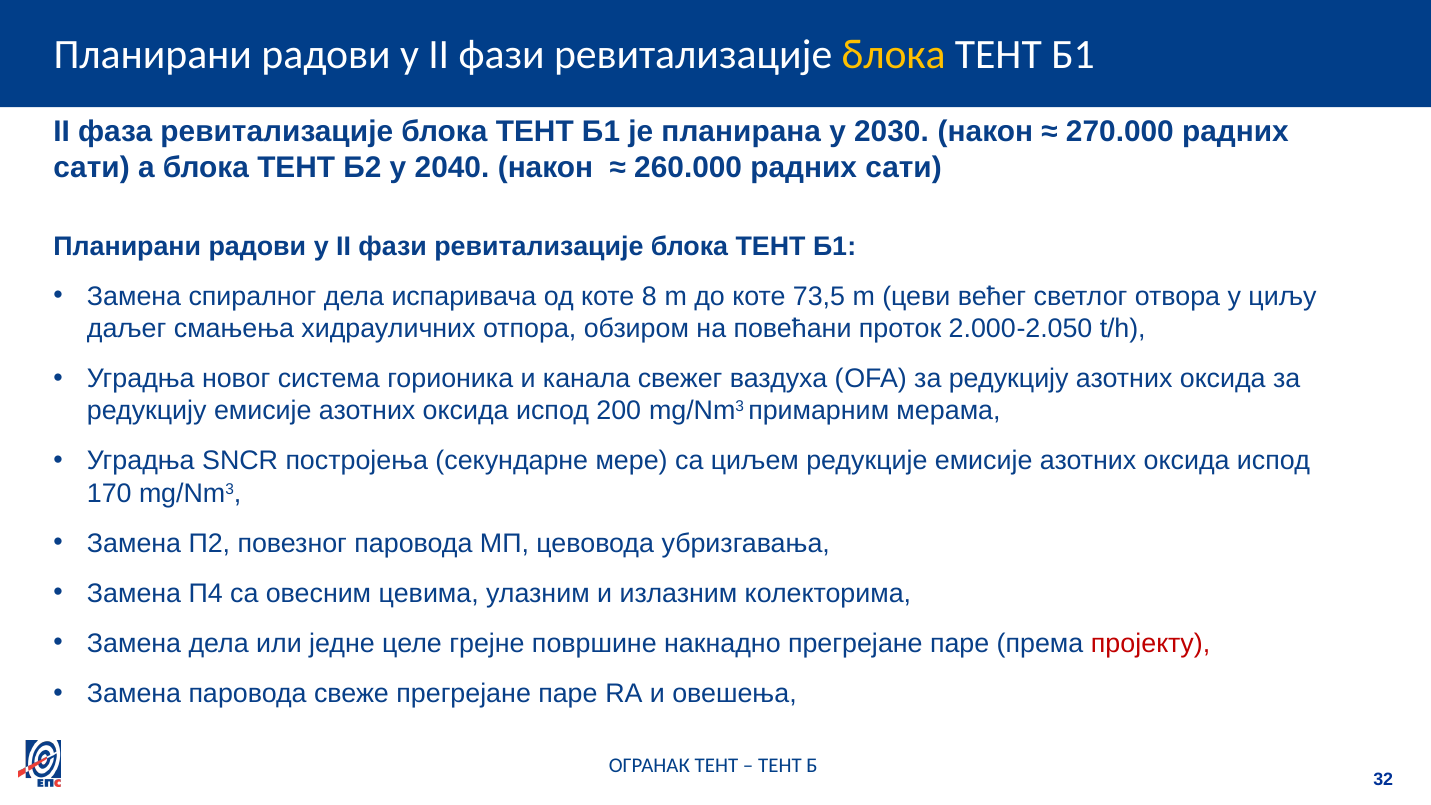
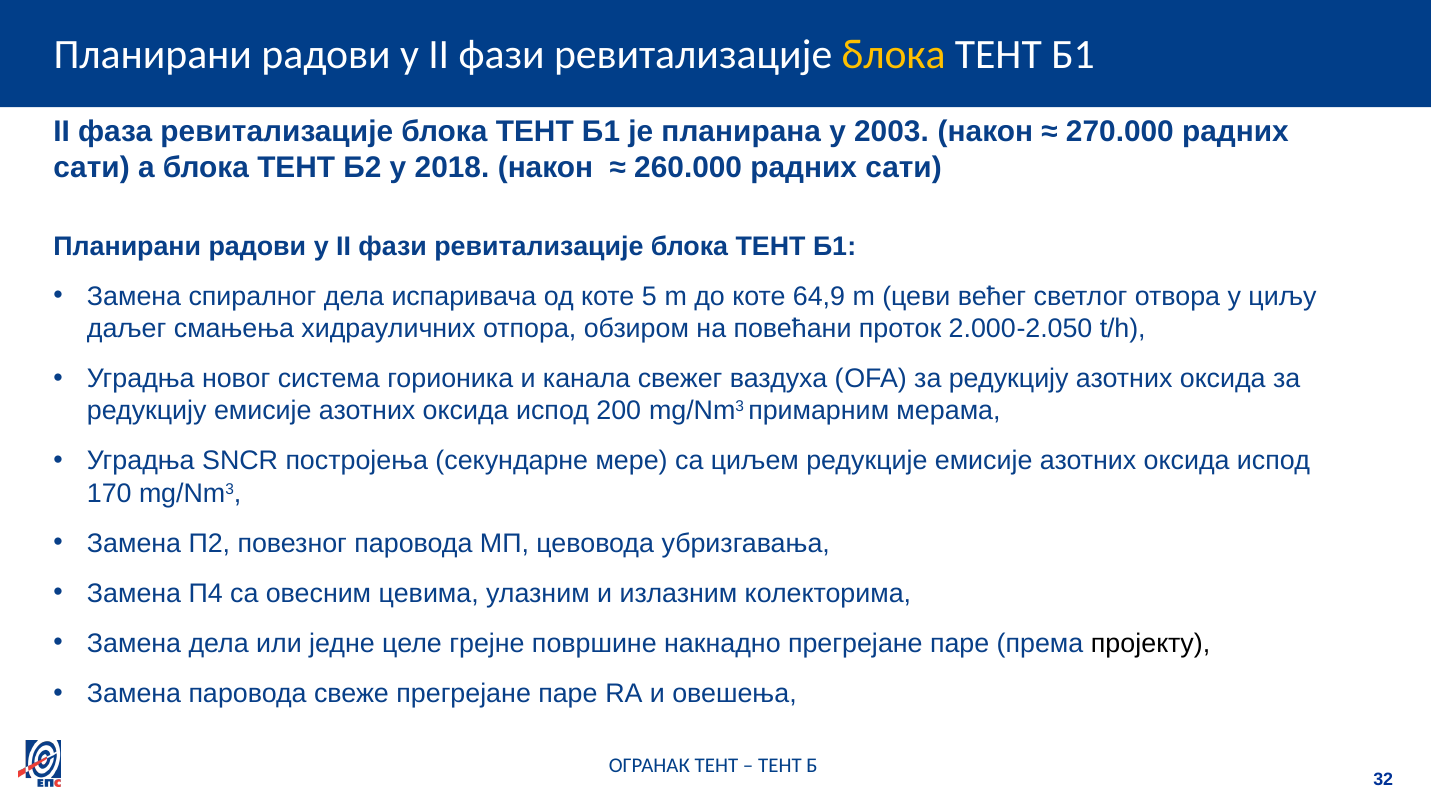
2030: 2030 -> 2003 (891, 132)
2040: 2040 -> 2018 (452, 168)
8: 8 -> 5 (649, 296)
73,5: 73,5 -> 64,9 (819, 296)
пројекту colour: red -> black (1151, 643)
